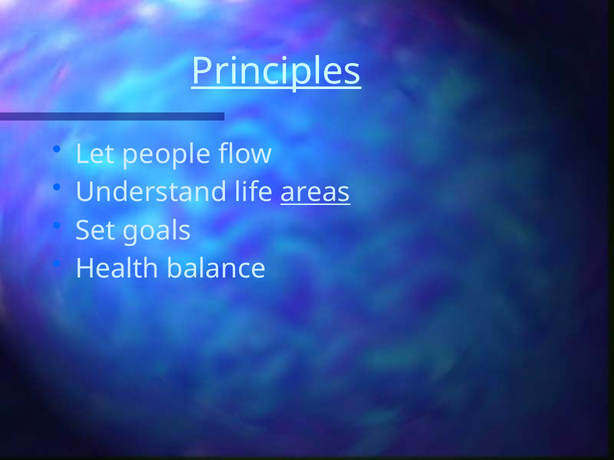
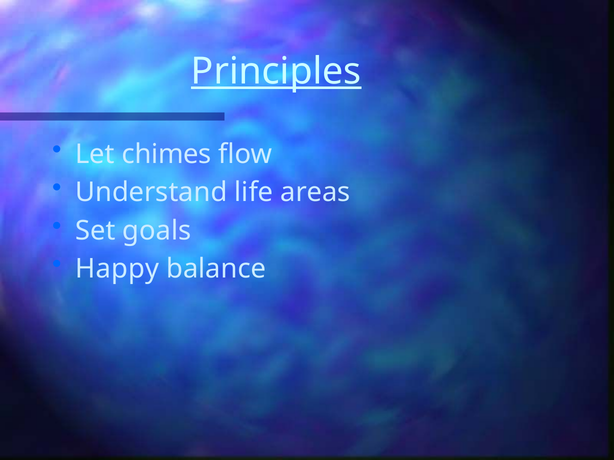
people: people -> chimes (167, 154)
areas underline: present -> none (315, 193)
Health: Health -> Happy (117, 269)
